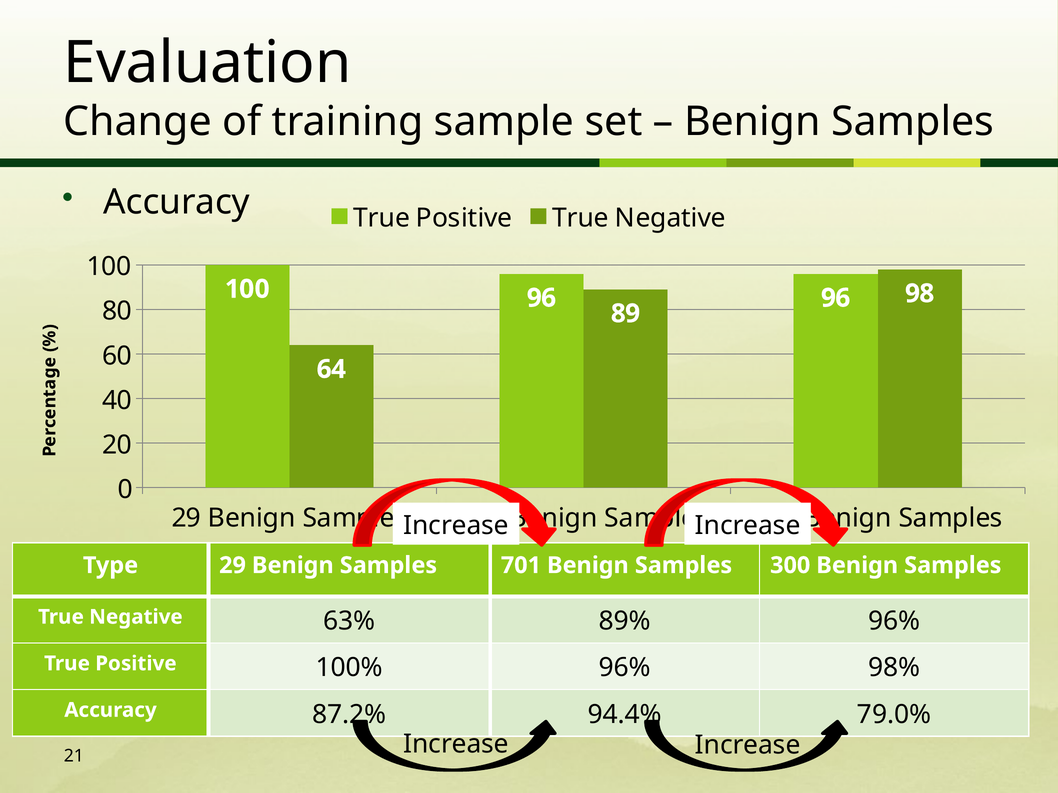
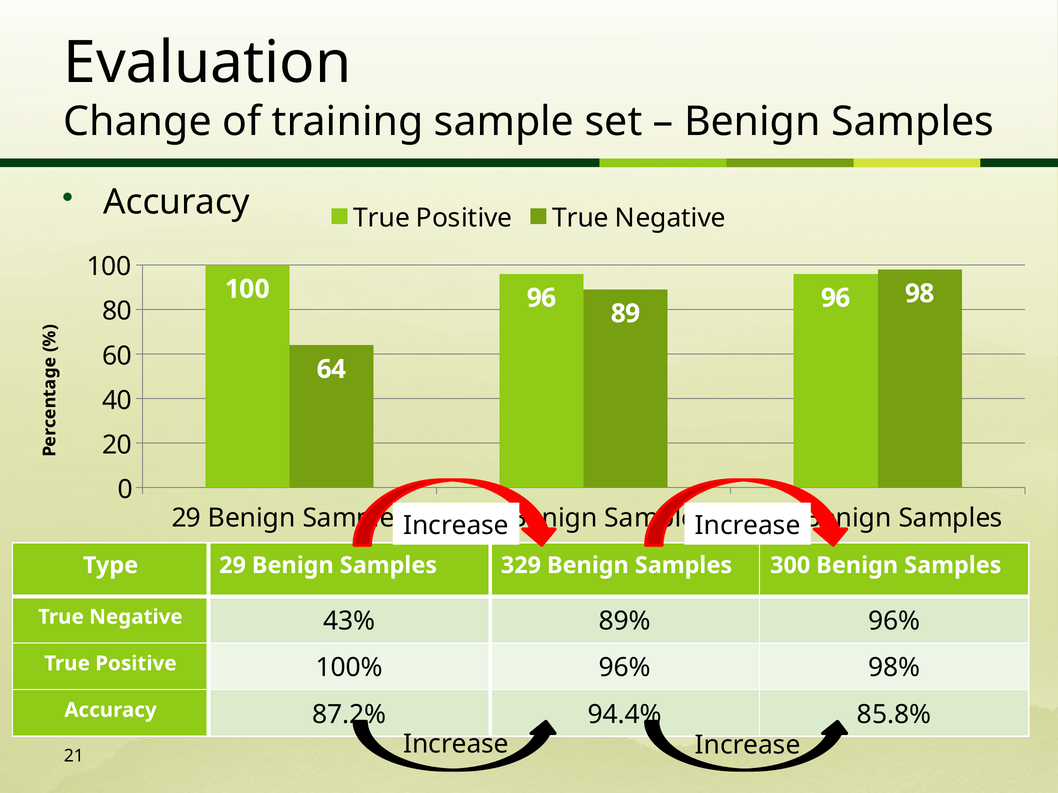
701: 701 -> 329 (521, 566)
63%: 63% -> 43% (349, 622)
79.0%: 79.0% -> 85.8% (894, 715)
